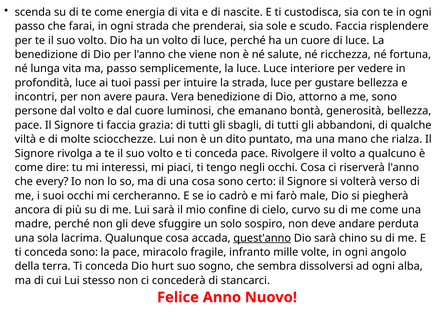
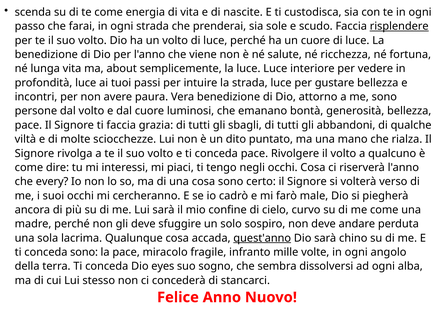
risplendere underline: none -> present (399, 26)
ma passo: passo -> about (122, 69)
hurt: hurt -> eyes (163, 266)
